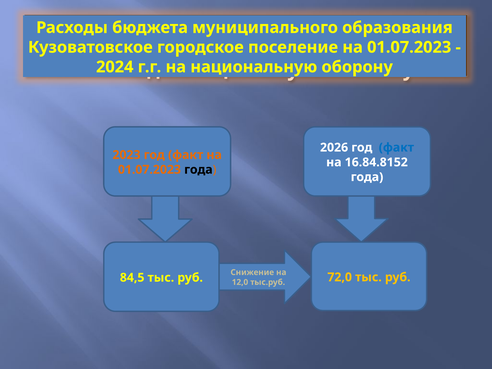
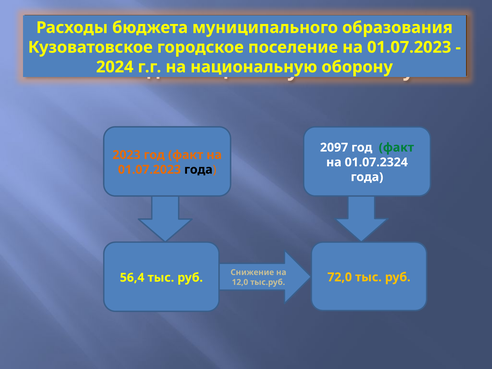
2026: 2026 -> 2097 (334, 147)
факт colour: blue -> green (396, 147)
16.84.8152: 16.84.8152 -> 01.07.2324 (376, 162)
84,5: 84,5 -> 56,4 (132, 278)
